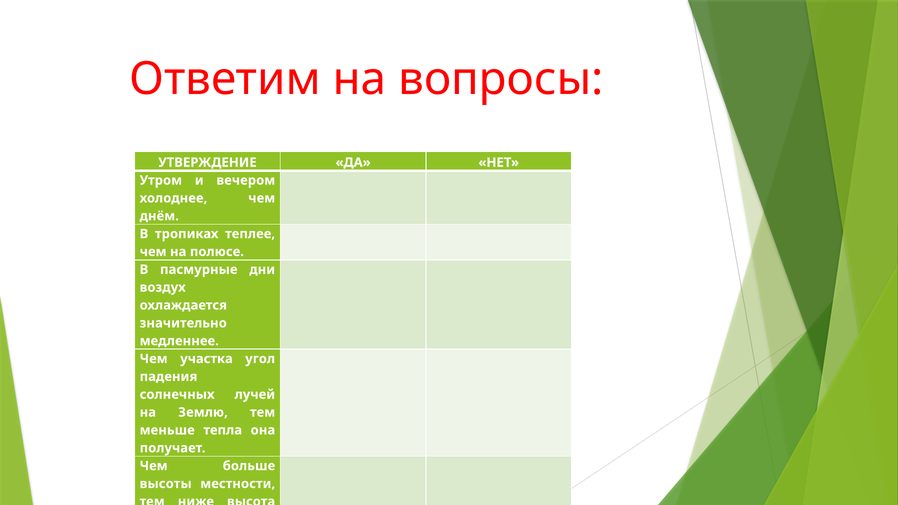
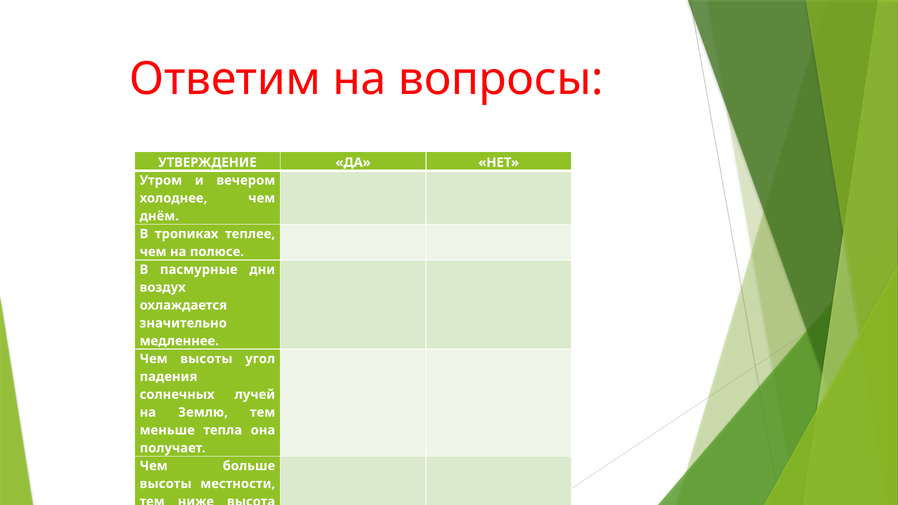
Чем участка: участка -> высоты (206, 359)
